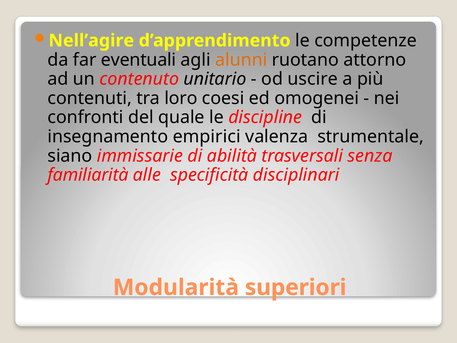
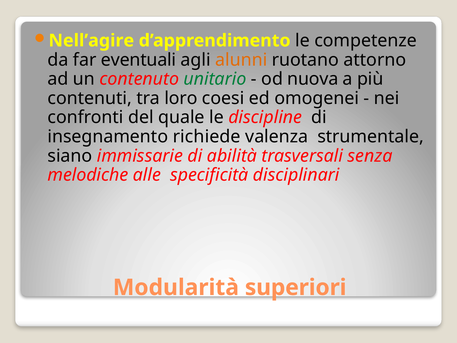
unitario colour: black -> green (215, 79)
uscire: uscire -> nuova (313, 79)
empirici: empirici -> richiede (207, 137)
familiarità: familiarità -> melodiche (88, 175)
